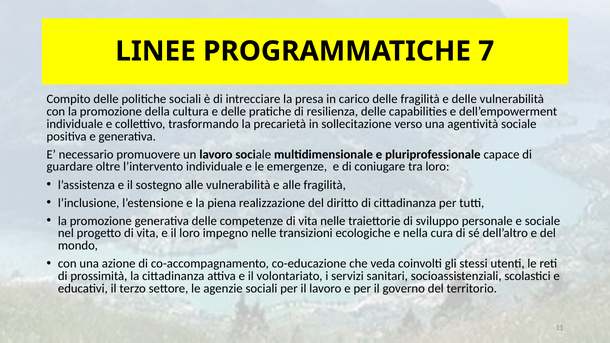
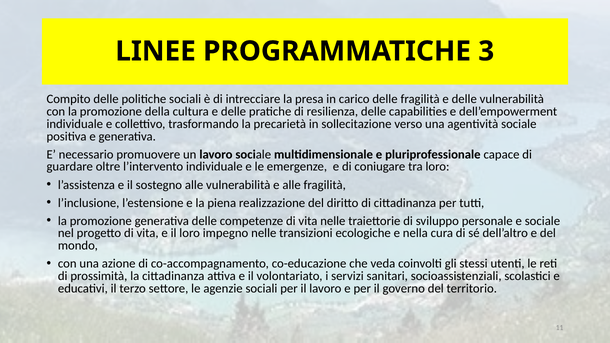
7: 7 -> 3 (486, 51)
